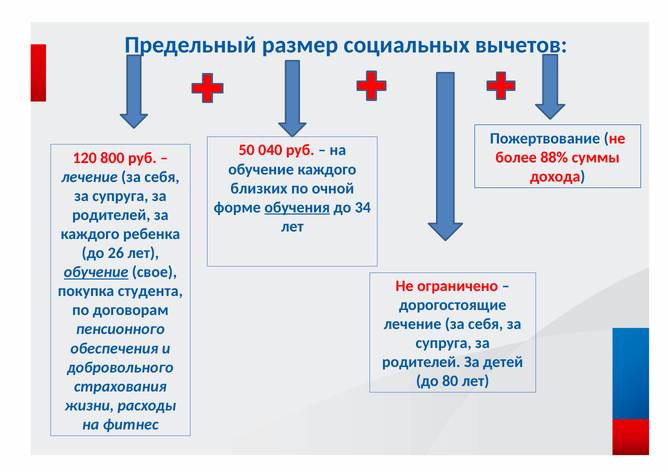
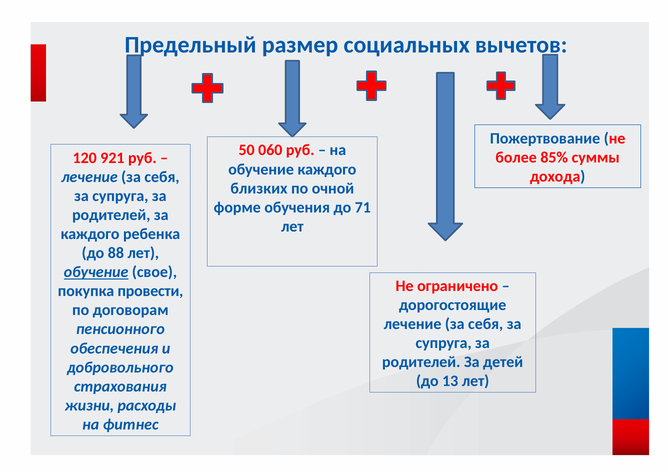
040: 040 -> 060 (270, 150)
88%: 88% -> 85% (554, 157)
800: 800 -> 921 (112, 158)
обучения underline: present -> none (297, 208)
34: 34 -> 71 (363, 208)
26: 26 -> 88 (116, 253)
студента: студента -> провести (150, 291)
80: 80 -> 13 (450, 381)
